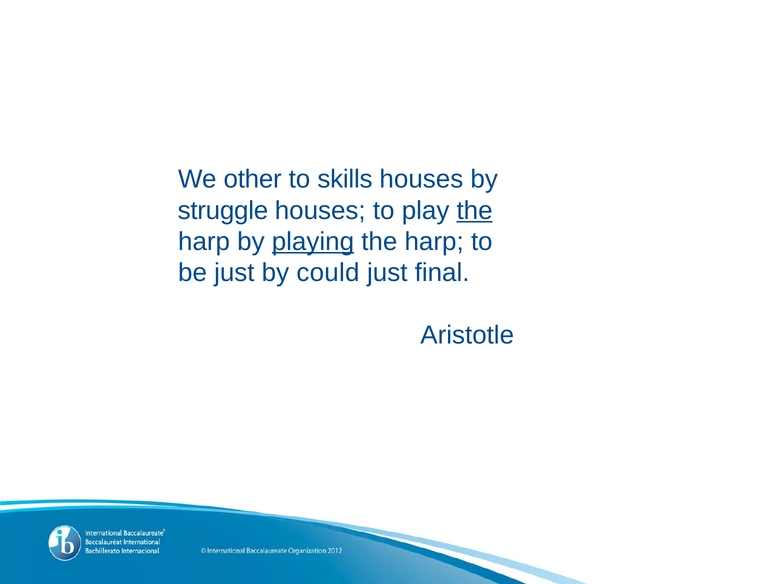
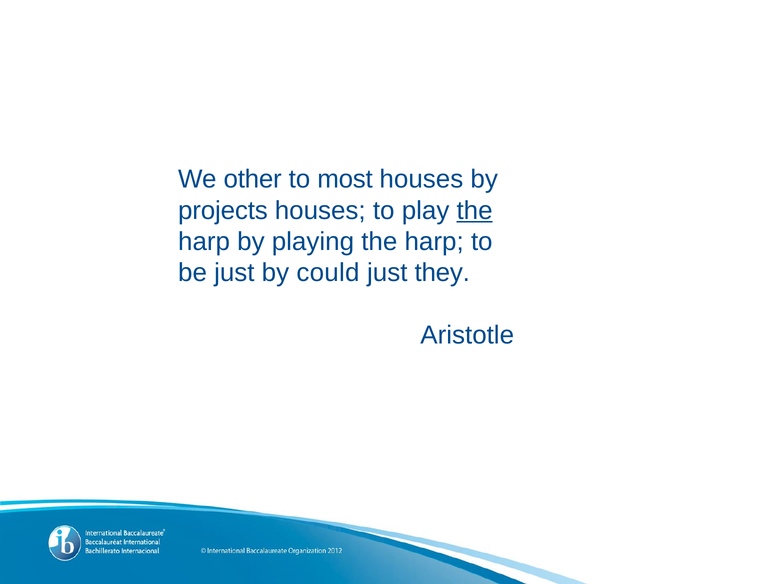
skills: skills -> most (345, 179)
struggle: struggle -> projects (223, 211)
playing underline: present -> none (313, 242)
final: final -> they (442, 273)
